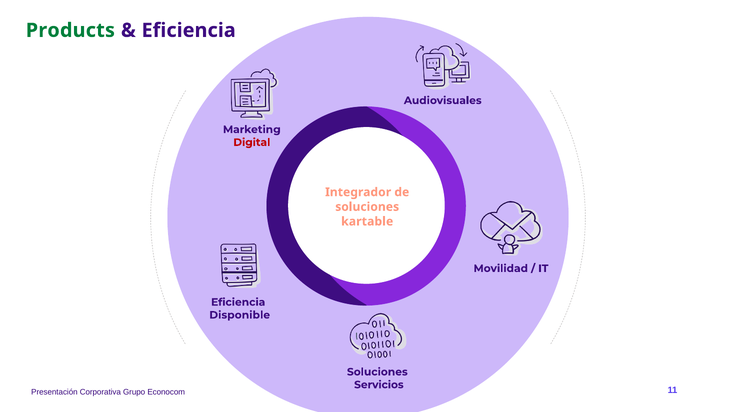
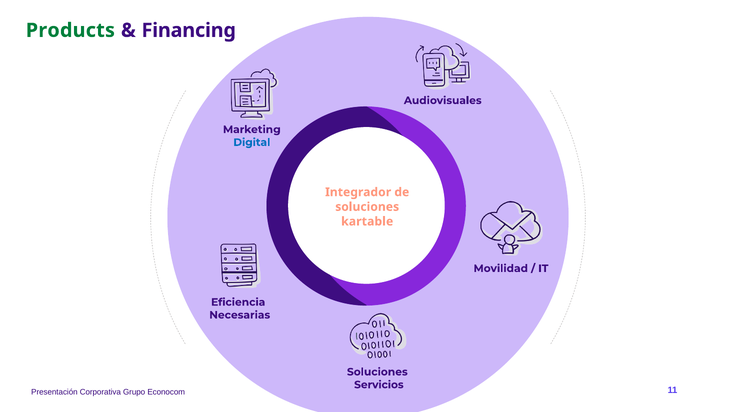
Eficiencia: Eficiencia -> Financing (189, 30)
Digital colour: red -> blue (252, 142)
Disponible: Disponible -> Necesarias (240, 315)
